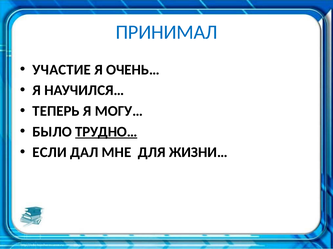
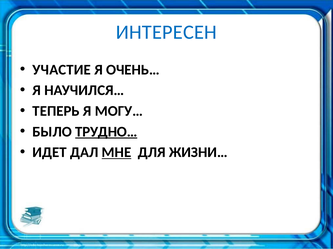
ПРИНИМАЛ: ПРИНИМАЛ -> ИНТЕРЕСЕН (166, 32)
ЕСЛИ: ЕСЛИ -> ИДЕТ (50, 153)
МНЕ underline: none -> present (116, 153)
